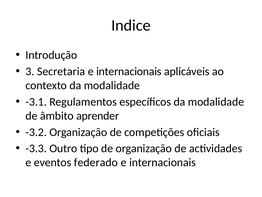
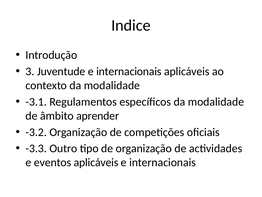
Secretaria: Secretaria -> Juventude (61, 71)
eventos federado: federado -> aplicáveis (96, 162)
